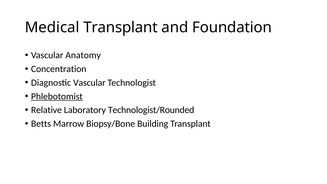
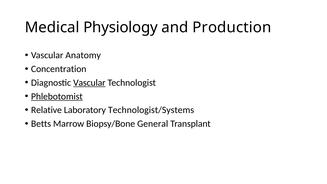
Medical Transplant: Transplant -> Physiology (121, 27)
Foundation: Foundation -> Production (232, 27)
Vascular underline: none -> present (89, 83)
Technologist/Rounded: Technologist/Rounded -> Technologist/Systems (151, 110)
Building: Building -> General (153, 124)
